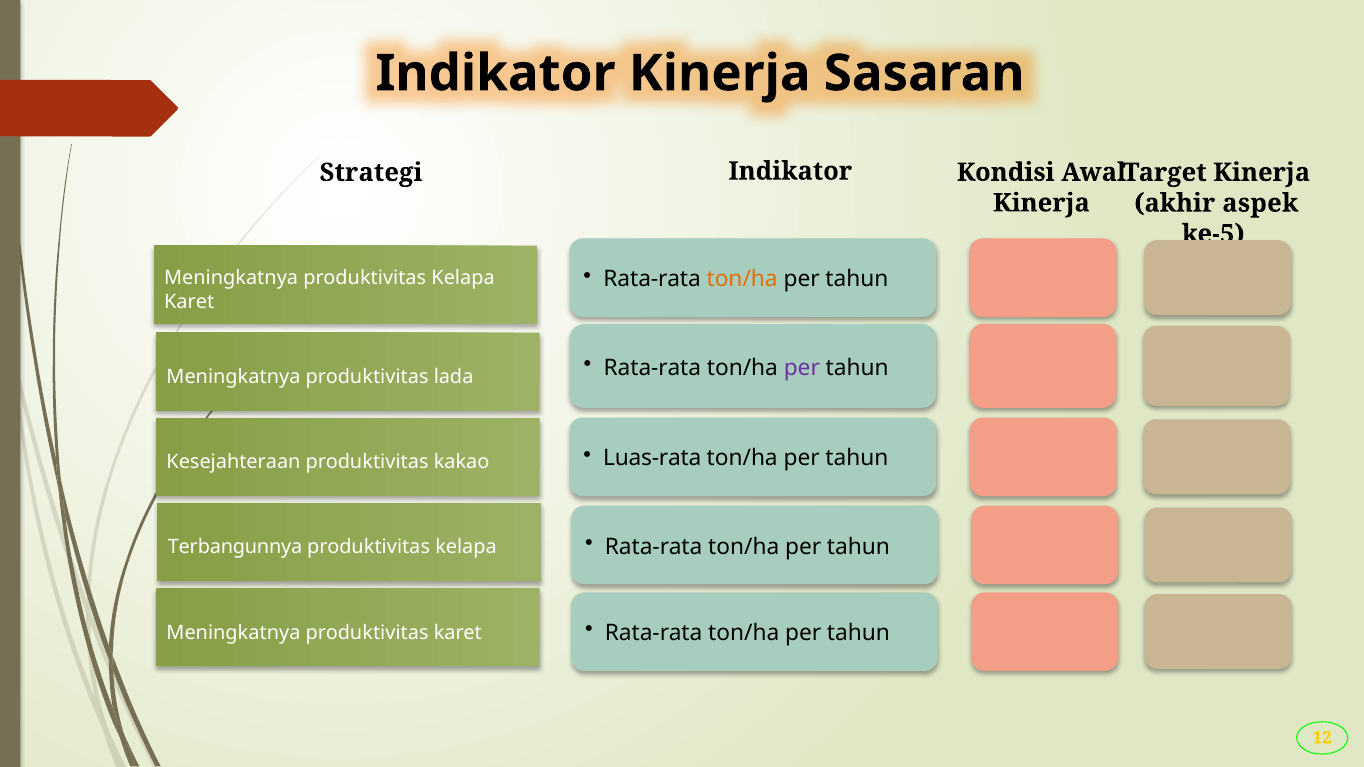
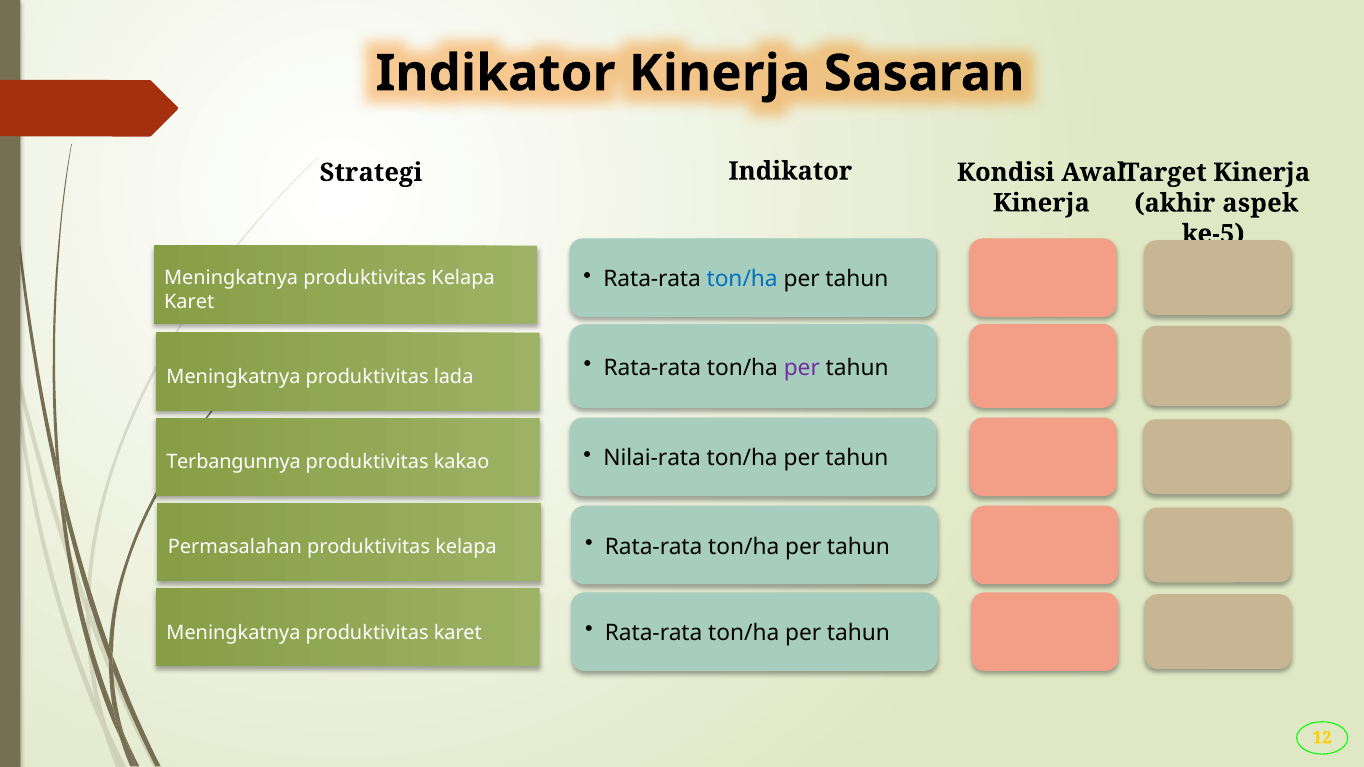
ton/ha colour: orange -> blue (742, 279)
Luas-rata: Luas-rata -> Nilai-rata (652, 459)
Kesejahteraan: Kesejahteraan -> Terbangunnya (234, 462)
Terbangunnya: Terbangunnya -> Permasalahan (235, 547)
